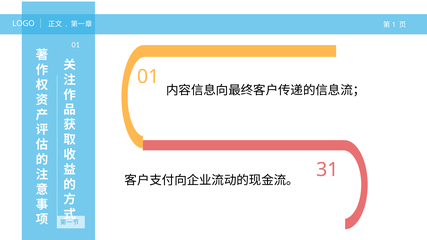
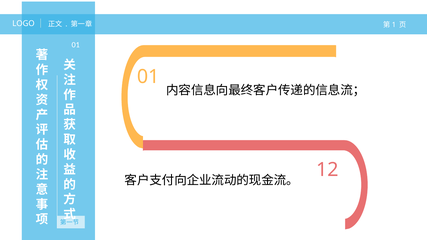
31: 31 -> 12 (327, 170)
